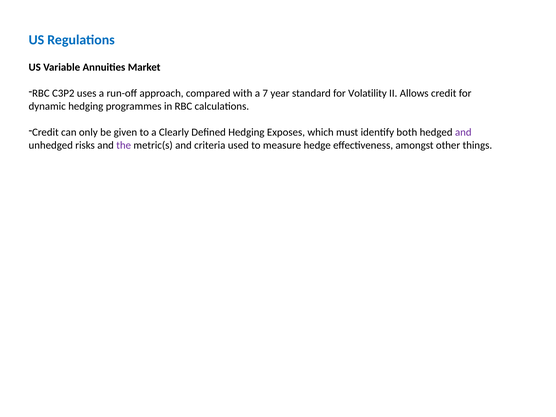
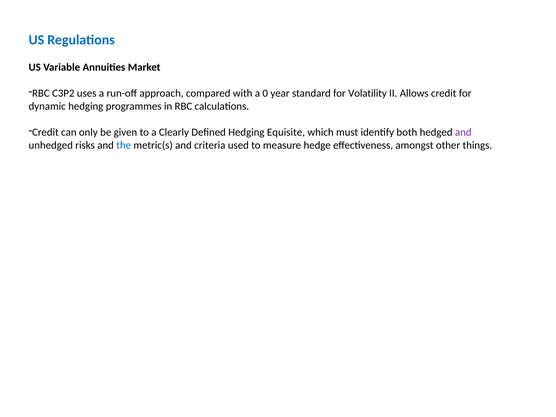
7: 7 -> 0 (265, 93)
Exposes: Exposes -> Equisite (286, 132)
the colour: purple -> blue (124, 145)
